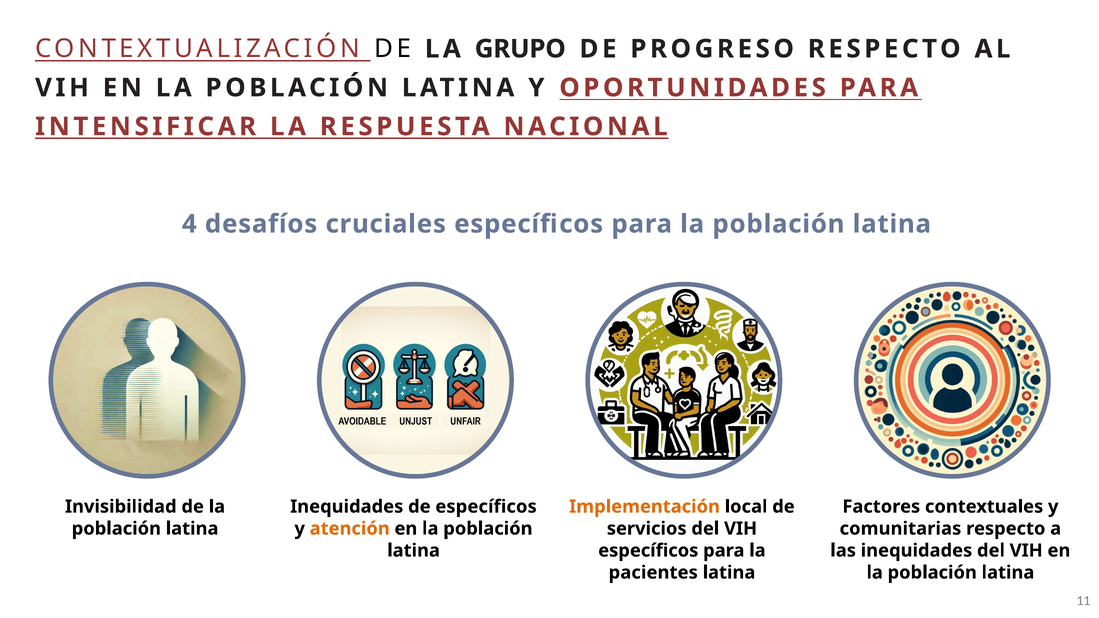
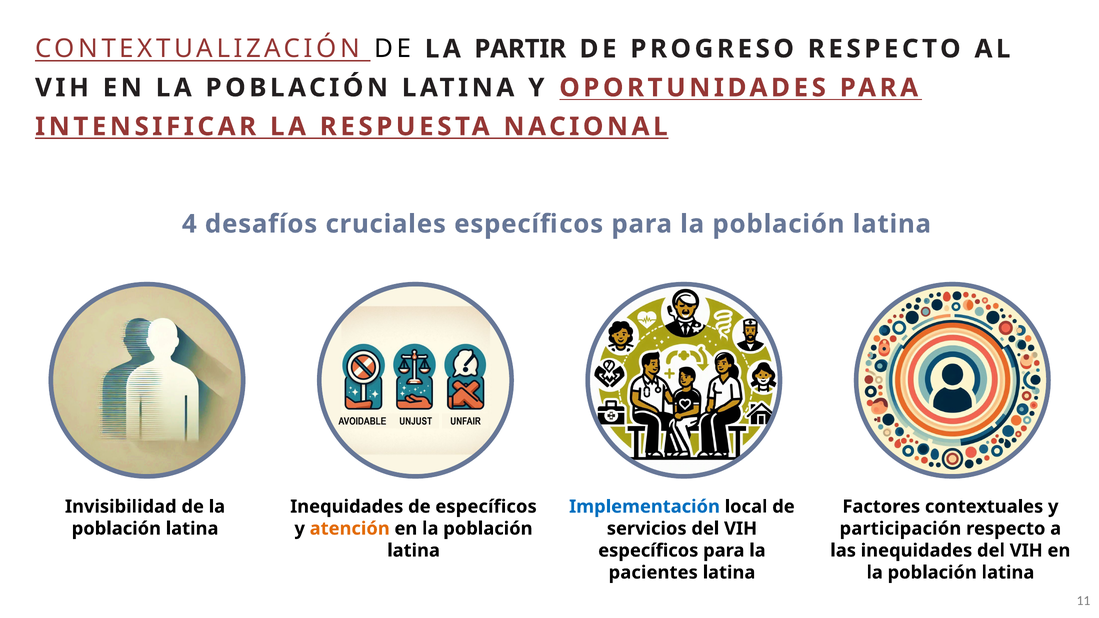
GRUPO: GRUPO -> PARTIR (520, 49)
Implementación colour: orange -> blue (645, 507)
comunitarias: comunitarias -> participación (900, 529)
